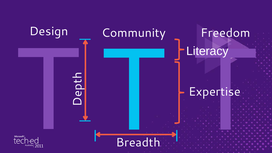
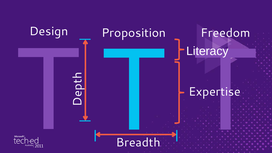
Community: Community -> Proposition (134, 33)
